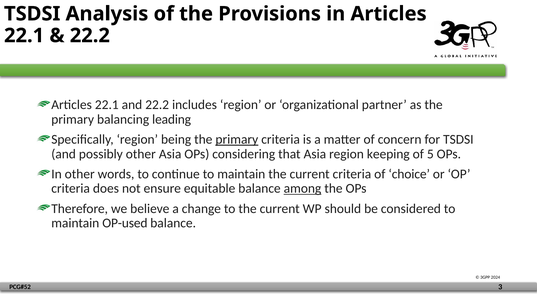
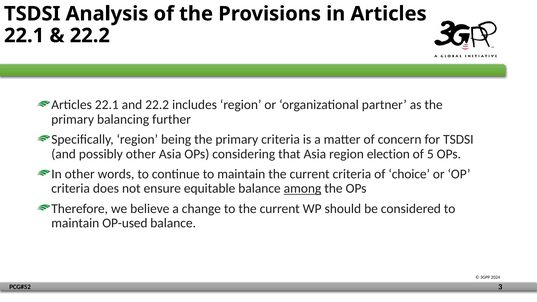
leading: leading -> further (172, 119)
primary underline: present -> none (237, 139)
keeping: keeping -> election (388, 154)
